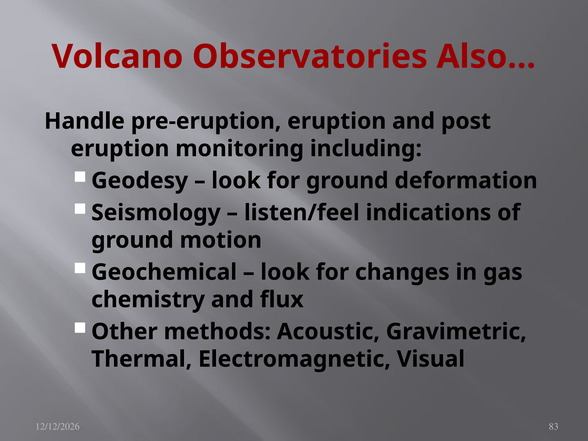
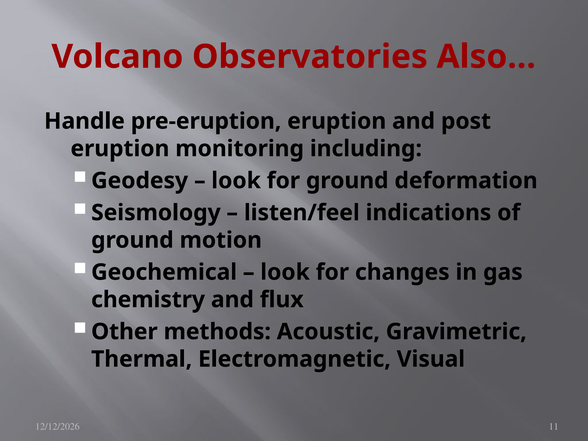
83: 83 -> 11 (554, 427)
